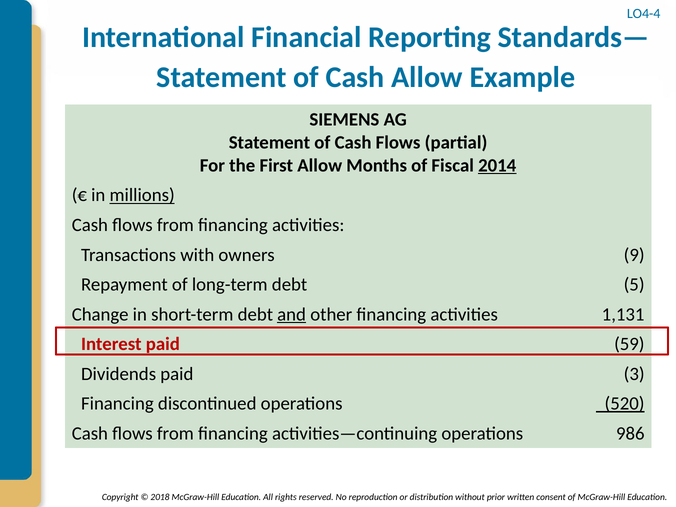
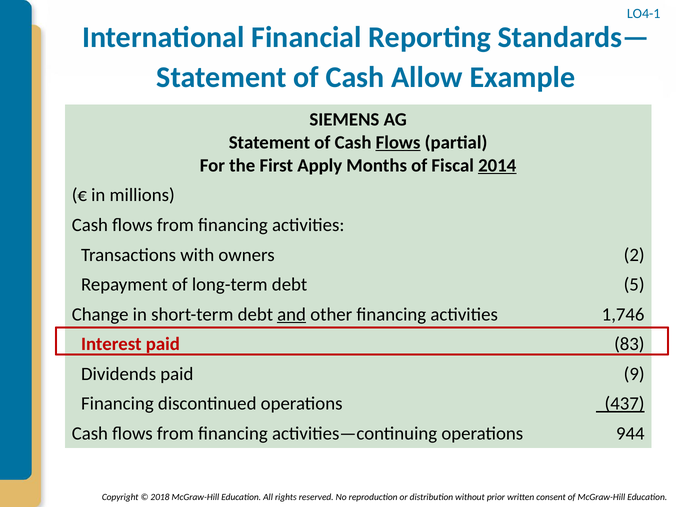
LO4-4: LO4-4 -> LO4-1 (644, 13)
Flows underline: none -> present (398, 143)
First Allow: Allow -> Apply (320, 166)
millions underline: present -> none (142, 195)
9: 9 -> 2 (634, 255)
1,131: 1,131 -> 1,746 (623, 314)
59: 59 -> 83 (629, 344)
3: 3 -> 9 (634, 374)
520: 520 -> 437 (625, 404)
986: 986 -> 944 (630, 434)
